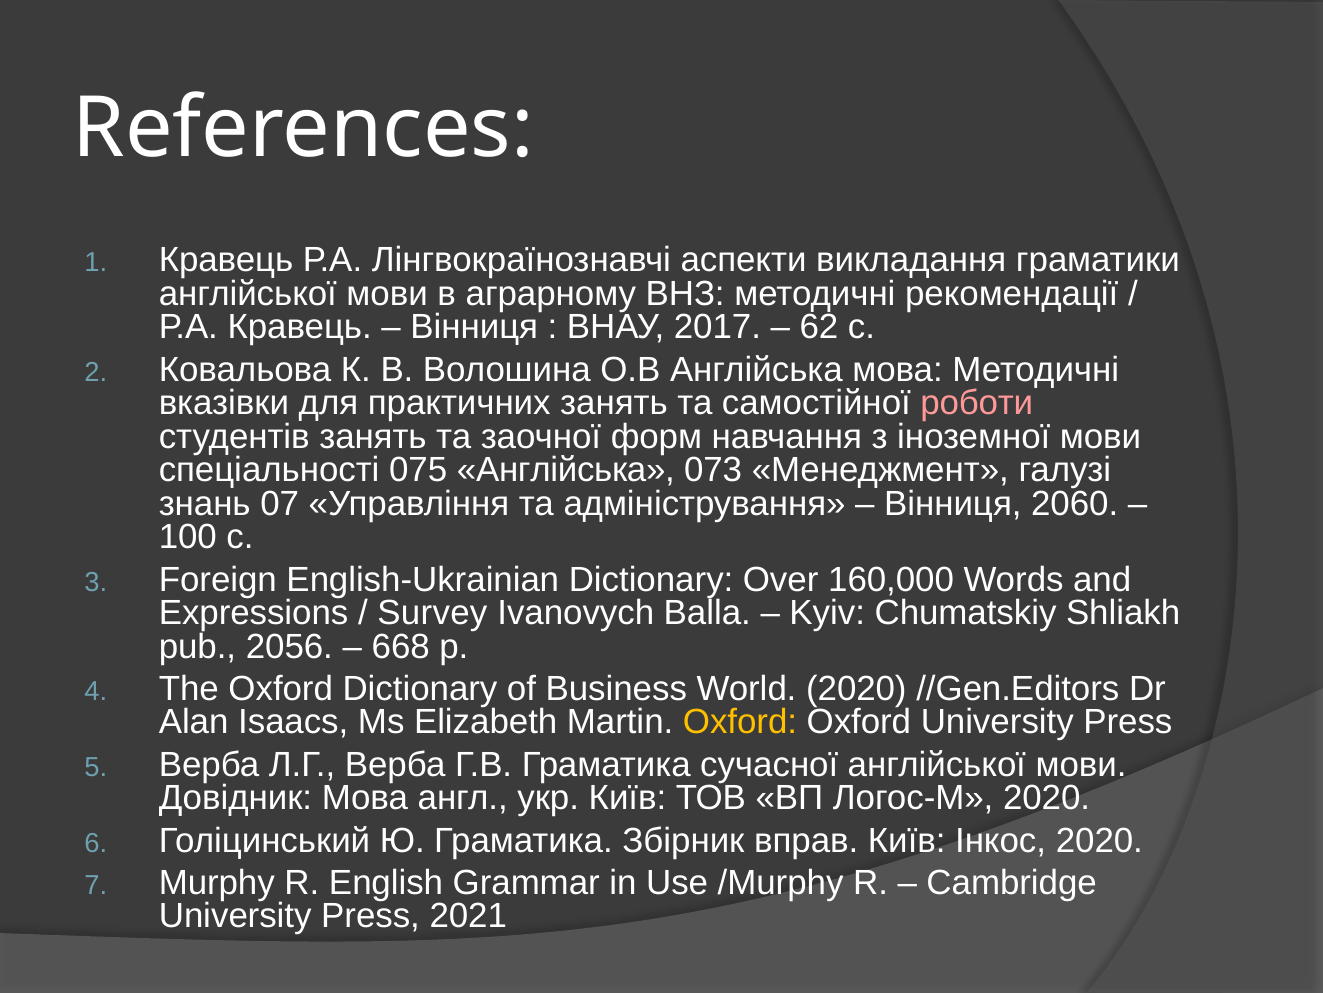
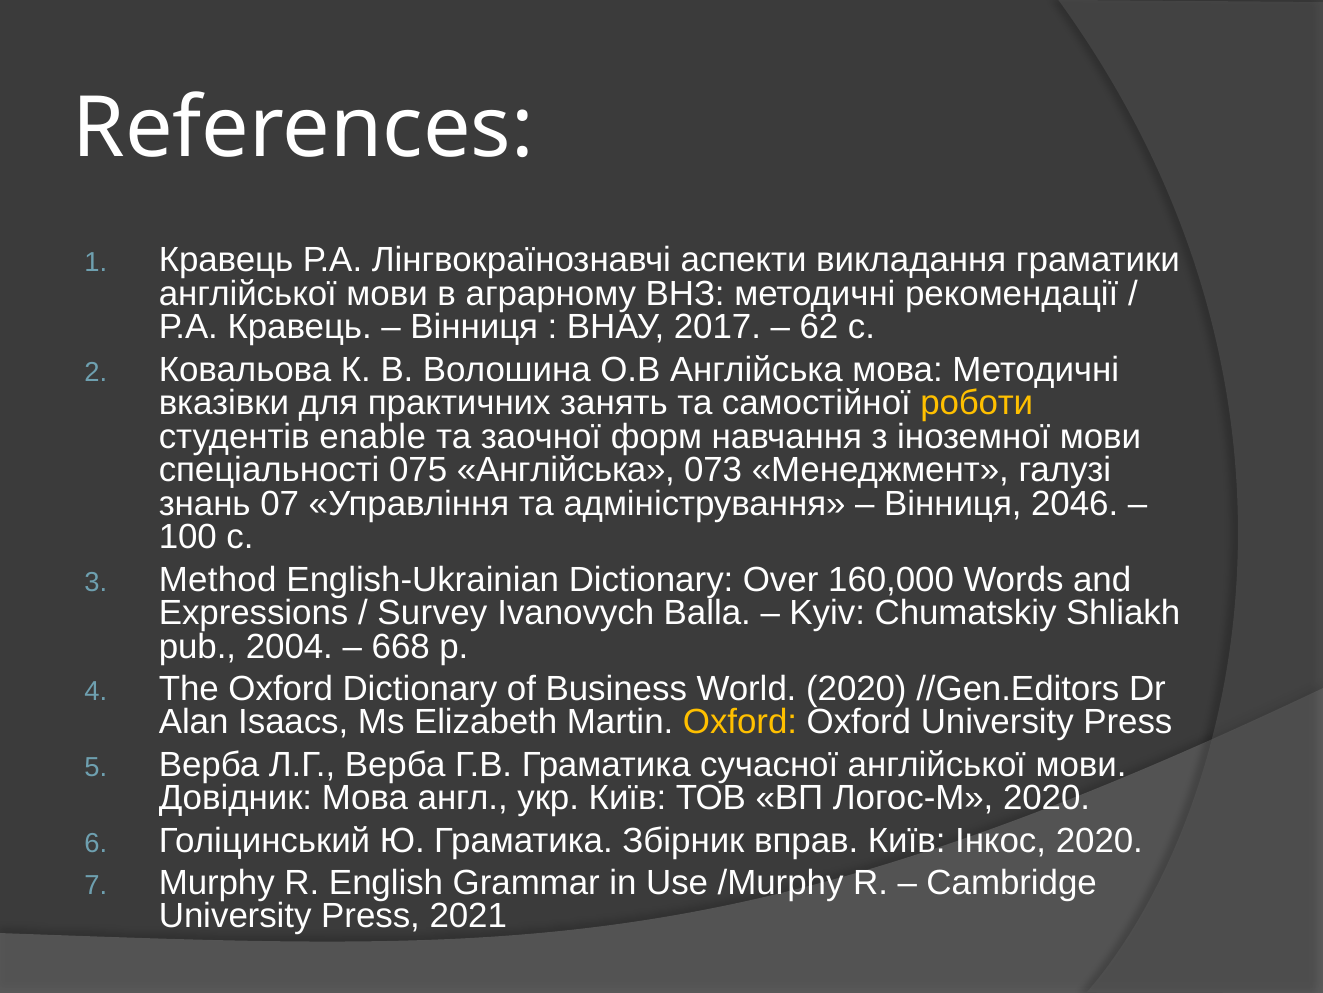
роботи colour: pink -> yellow (977, 403)
студентів занять: занять -> enable (373, 436)
2060: 2060 -> 2046 (1075, 503)
Foreign: Foreign -> Method (218, 579)
2056: 2056 -> 2004 (289, 646)
